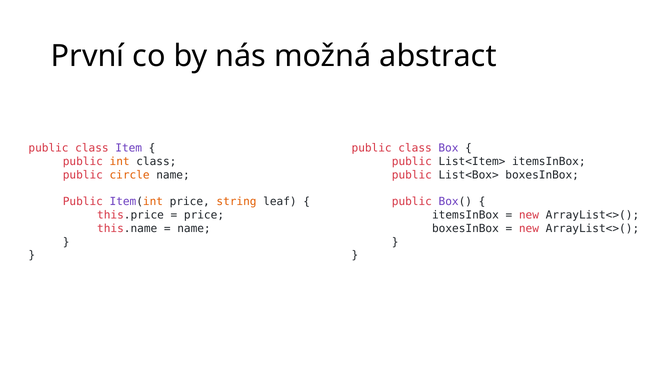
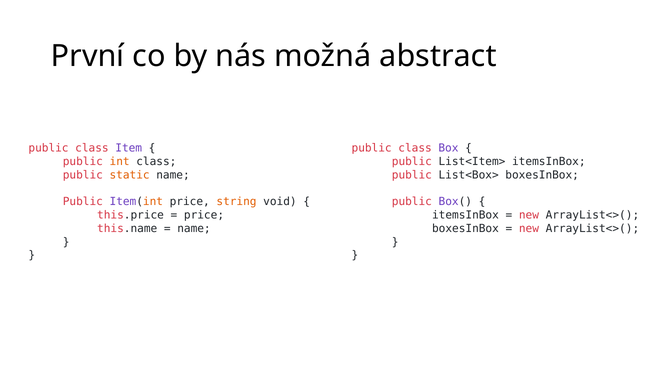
circle: circle -> static (130, 175)
leaf: leaf -> void (280, 202)
